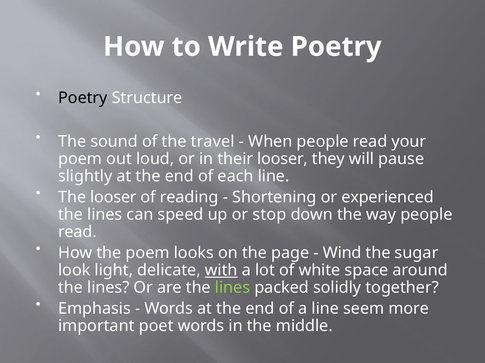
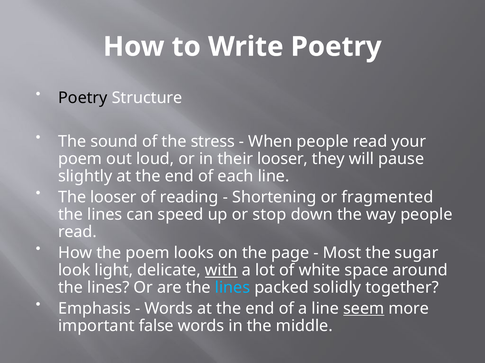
travel: travel -> stress (213, 142)
experienced: experienced -> fragmented (387, 198)
Wind: Wind -> Most (342, 253)
lines colour: light green -> light blue (233, 288)
seem underline: none -> present (364, 309)
poet: poet -> false (156, 326)
